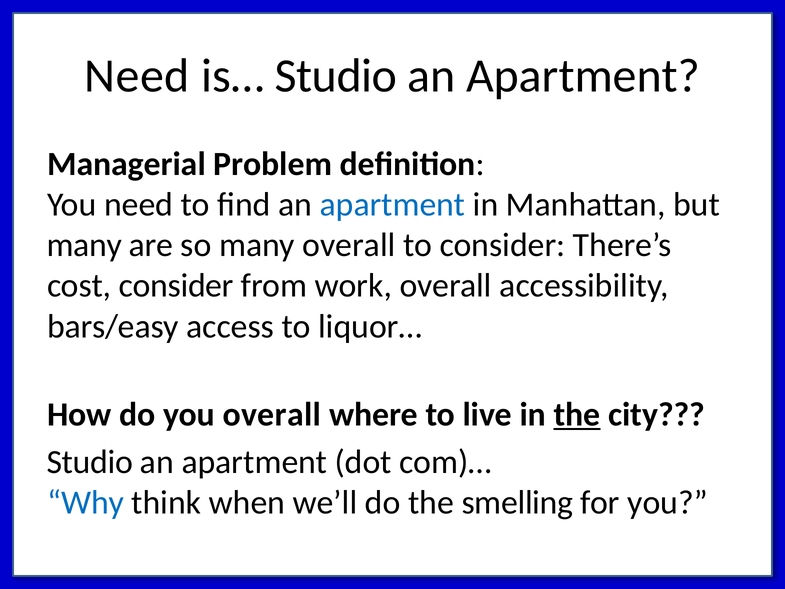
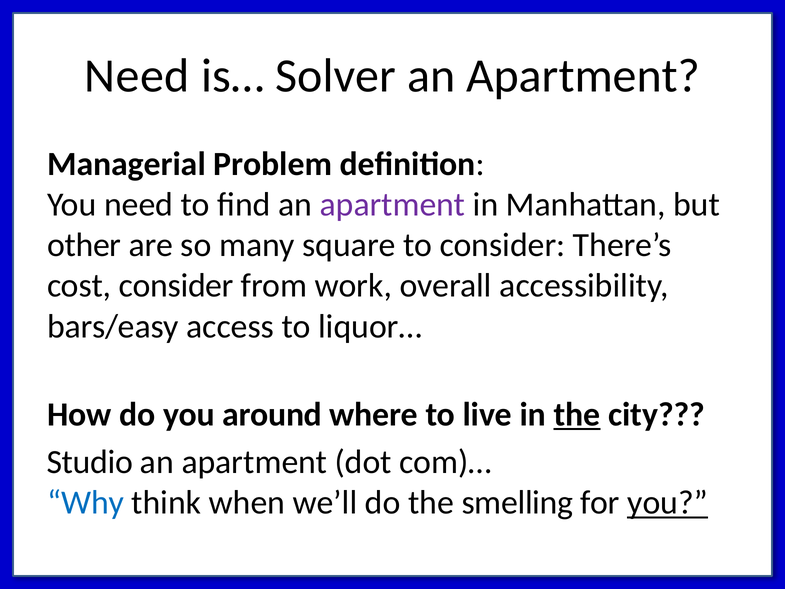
is… Studio: Studio -> Solver (336, 76)
apartment colour: blue -> purple (392, 205)
many: many -> other (84, 245)
many overall: overall -> square (349, 245)
you overall: overall -> around (272, 414)
you underline: none -> present (668, 503)
